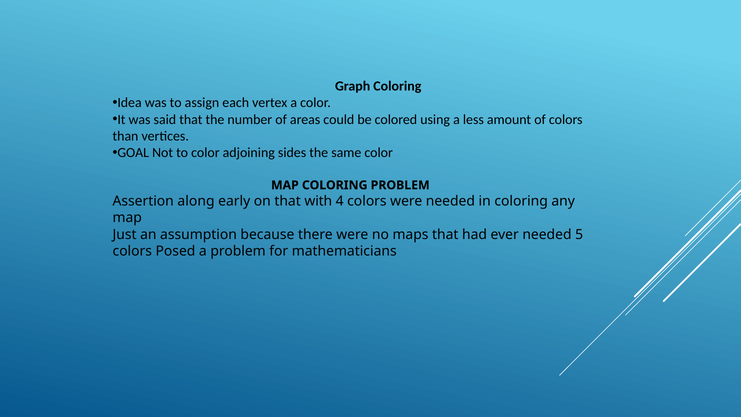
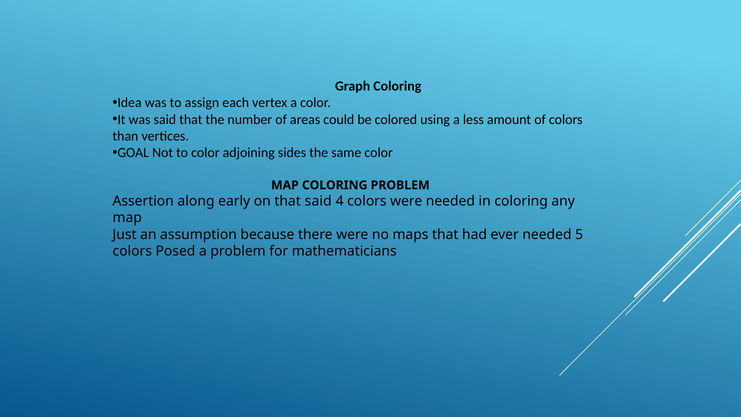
that with: with -> said (318, 201)
